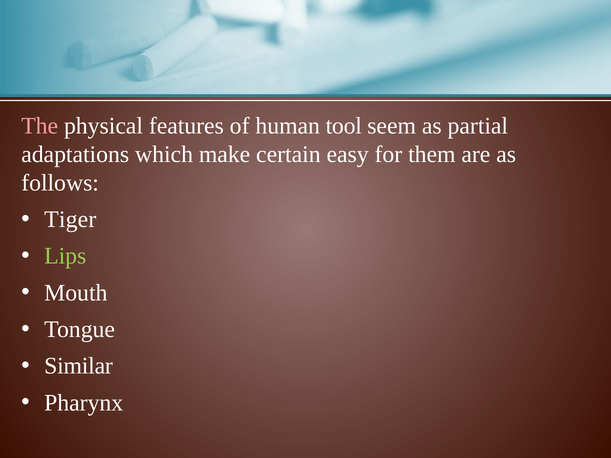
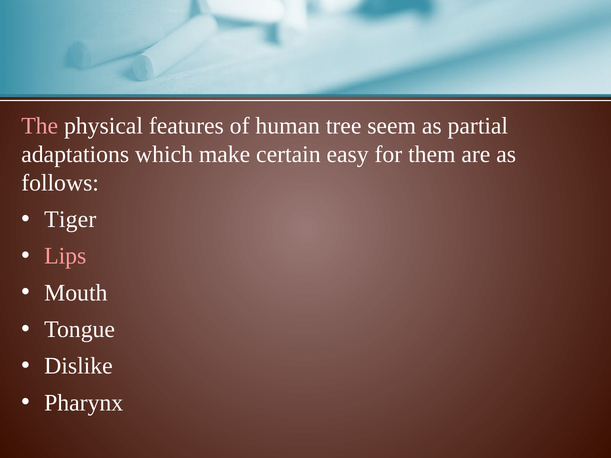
tool: tool -> tree (344, 126)
Lips colour: light green -> pink (65, 256)
Similar: Similar -> Dislike (78, 366)
